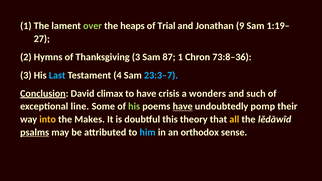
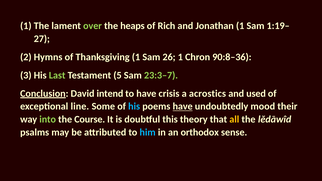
Trial: Trial -> Rich (166, 26)
Jonathan 9: 9 -> 1 (240, 26)
Thanksgiving 3: 3 -> 1 (136, 57)
87: 87 -> 26 (169, 57)
73:8–36: 73:8–36 -> 90:8–36 (232, 57)
Last colour: light blue -> light green (57, 75)
4: 4 -> 5 (118, 75)
23:3–7 colour: light blue -> light green (161, 75)
climax: climax -> intend (110, 94)
wonders: wonders -> acrostics (207, 94)
such: such -> used (256, 94)
his colour: light green -> light blue (134, 107)
pomp: pomp -> mood (263, 107)
into colour: yellow -> light green (48, 119)
Makes: Makes -> Course (90, 119)
psalms underline: present -> none (35, 132)
